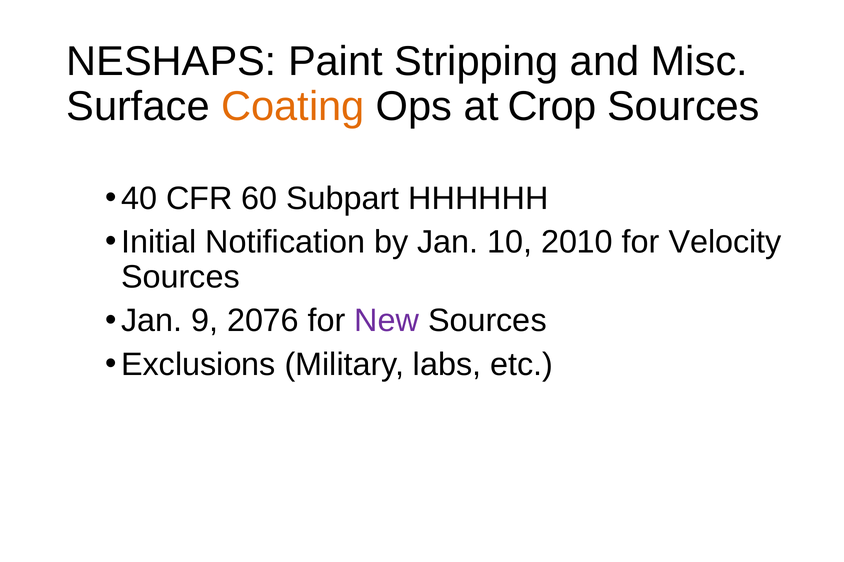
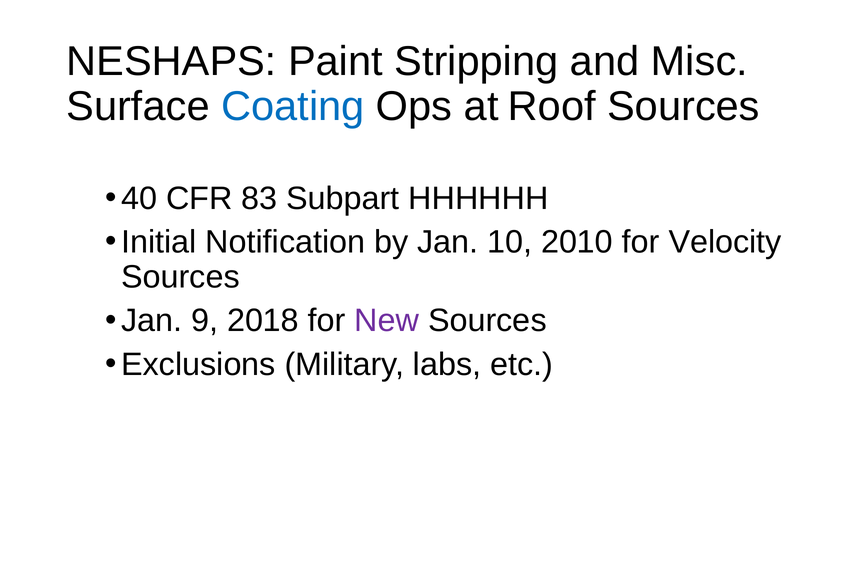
Coating colour: orange -> blue (293, 106)
Crop: Crop -> Roof (552, 106)
60: 60 -> 83 (259, 198)
2076: 2076 -> 2018 (263, 321)
